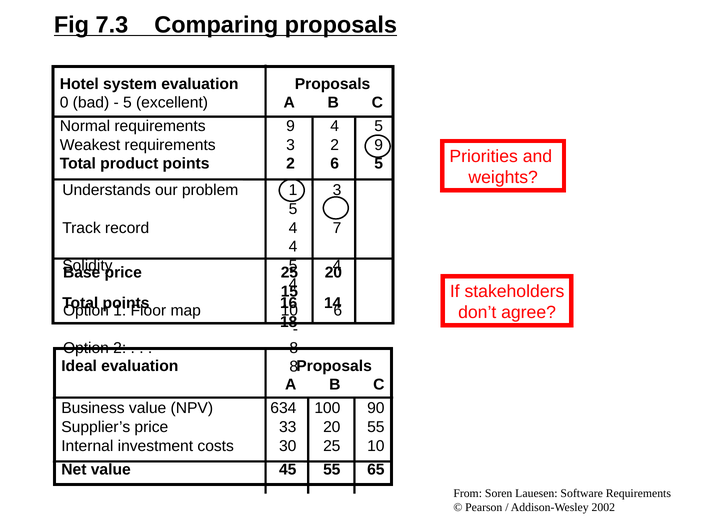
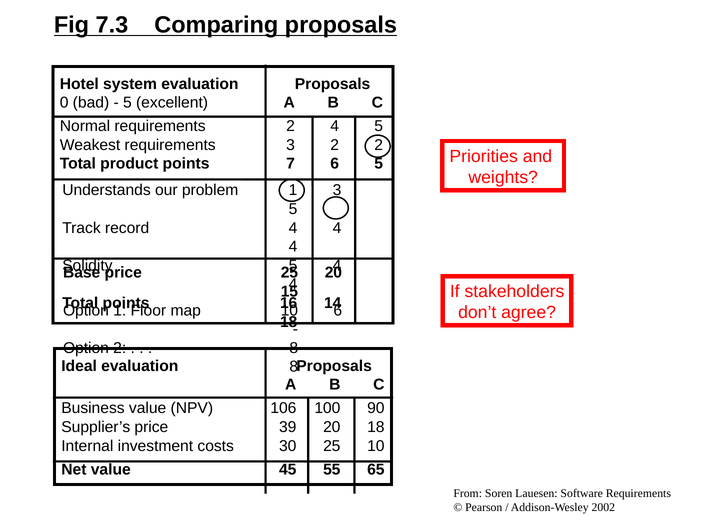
requirements 9: 9 -> 2 (291, 126)
2 9: 9 -> 2 (379, 145)
points 2: 2 -> 7 (291, 164)
record 4 7: 7 -> 4 (337, 228)
634: 634 -> 106 (283, 408)
33: 33 -> 39 (288, 427)
20 55: 55 -> 18 (376, 427)
